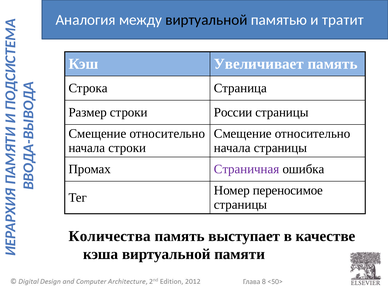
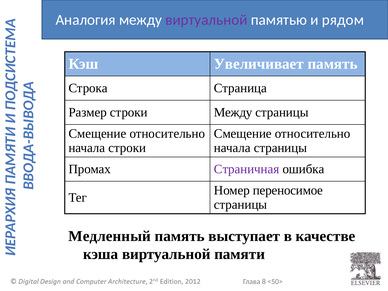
виртуальной colour: black -> purple (206, 20)
тратит: тратит -> рядом (343, 20)
строки России: России -> Между (233, 112)
Количества: Количества -> Медленный (110, 236)
